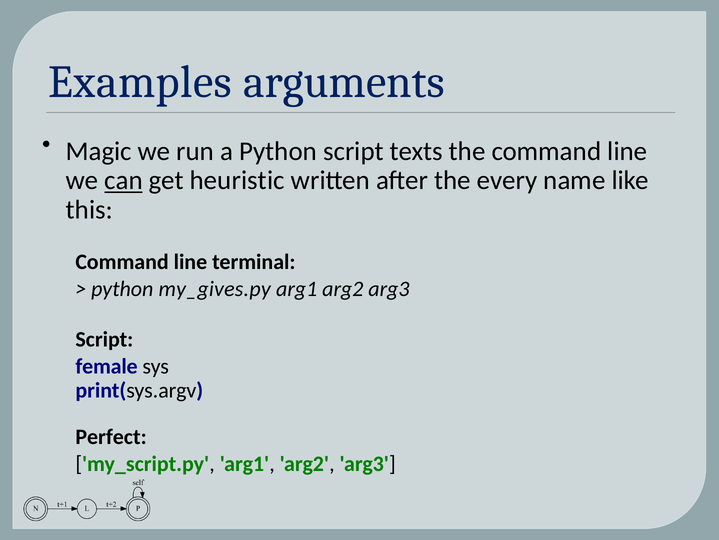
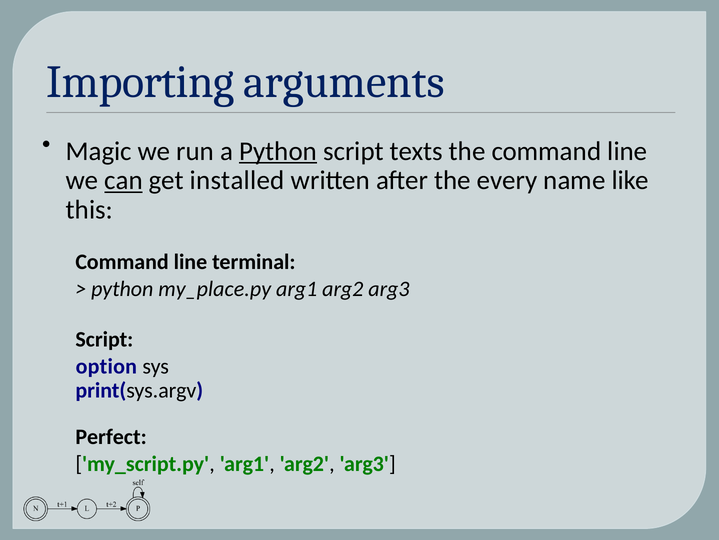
Examples: Examples -> Importing (140, 82)
Python underline: none -> present (278, 151)
heuristic: heuristic -> installed (237, 180)
my_gives.py: my_gives.py -> my_place.py (215, 289)
female: female -> option (106, 366)
